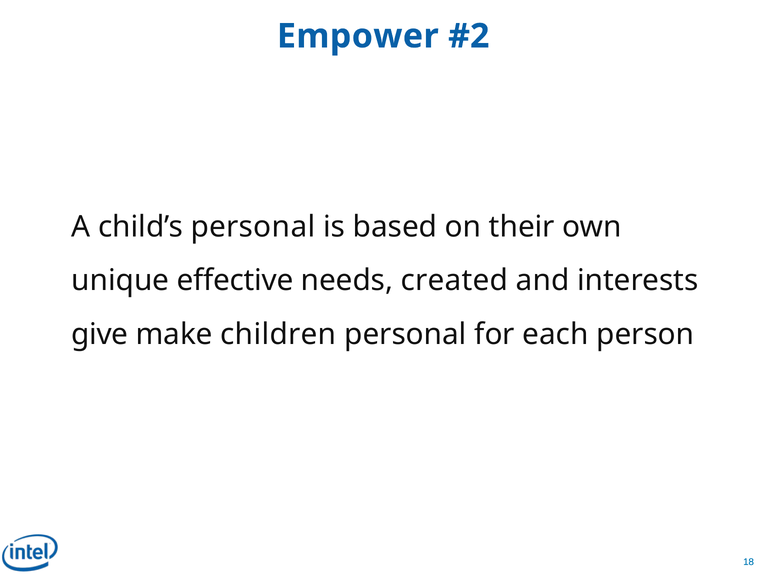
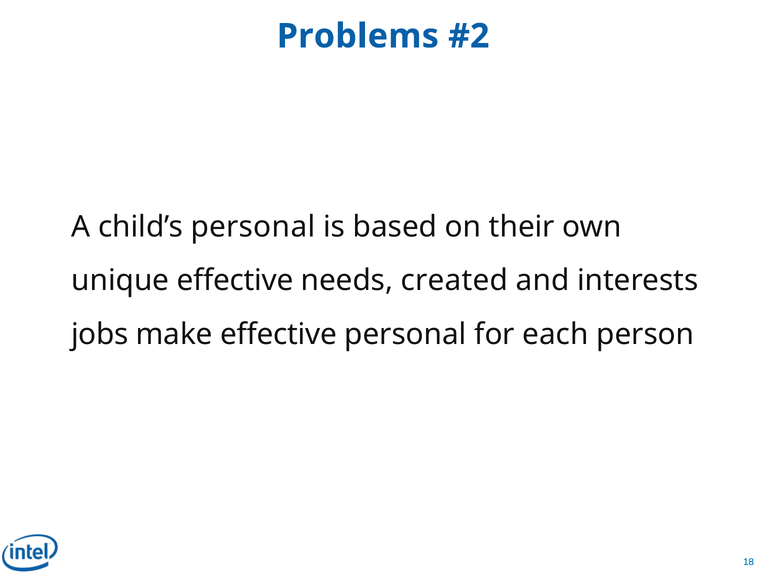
Empower: Empower -> Problems (358, 36)
give: give -> jobs (100, 334)
make children: children -> effective (279, 334)
